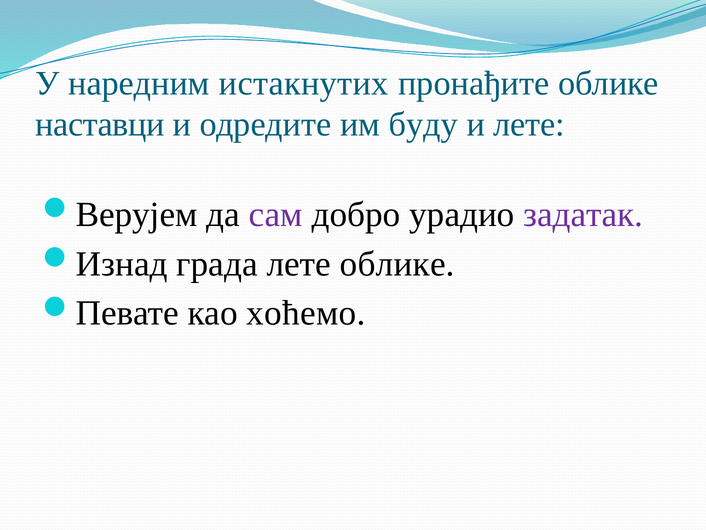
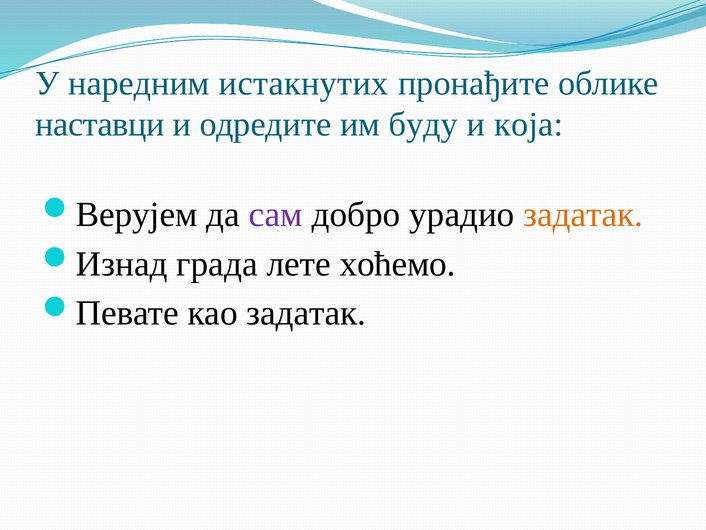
и лете: лете -> која (529, 124)
задатак colour: purple -> orange (583, 214)
лете облике: облике -> хоћемо (398, 264)
као хоћемо: хоћемо -> задатак (306, 313)
